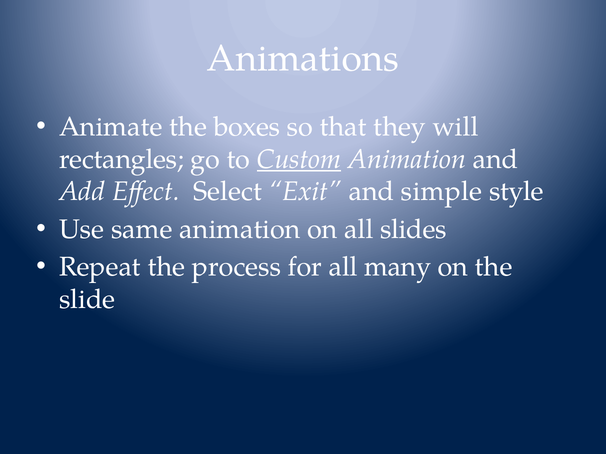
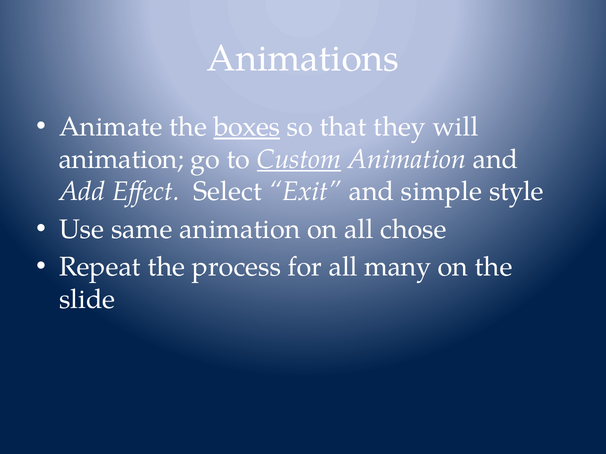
boxes underline: none -> present (247, 127)
rectangles: rectangles -> animation (121, 159)
slides: slides -> chose (413, 230)
